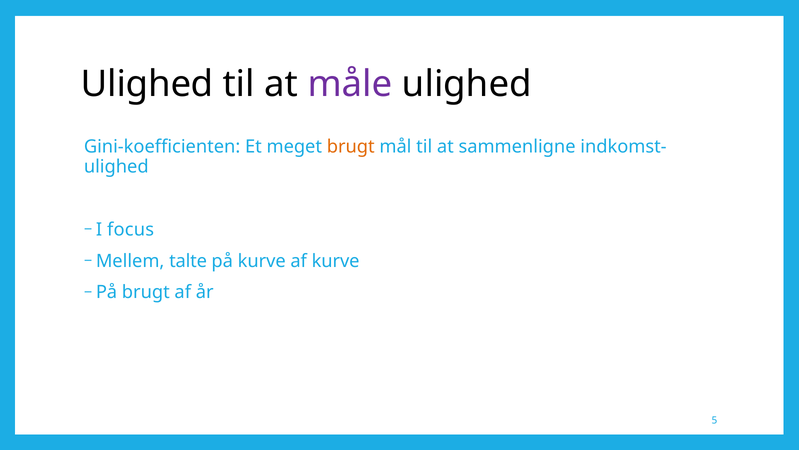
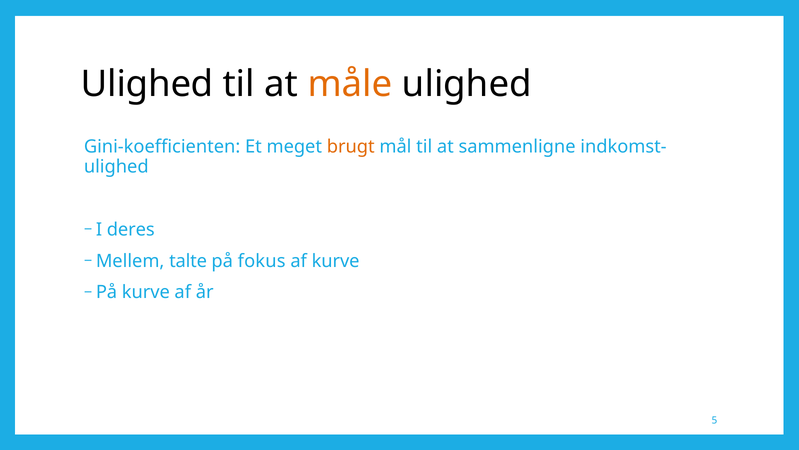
måle colour: purple -> orange (350, 84)
focus: focus -> deres (131, 229)
på kurve: kurve -> fokus (262, 261)
brugt: brugt -> kurve (146, 292)
